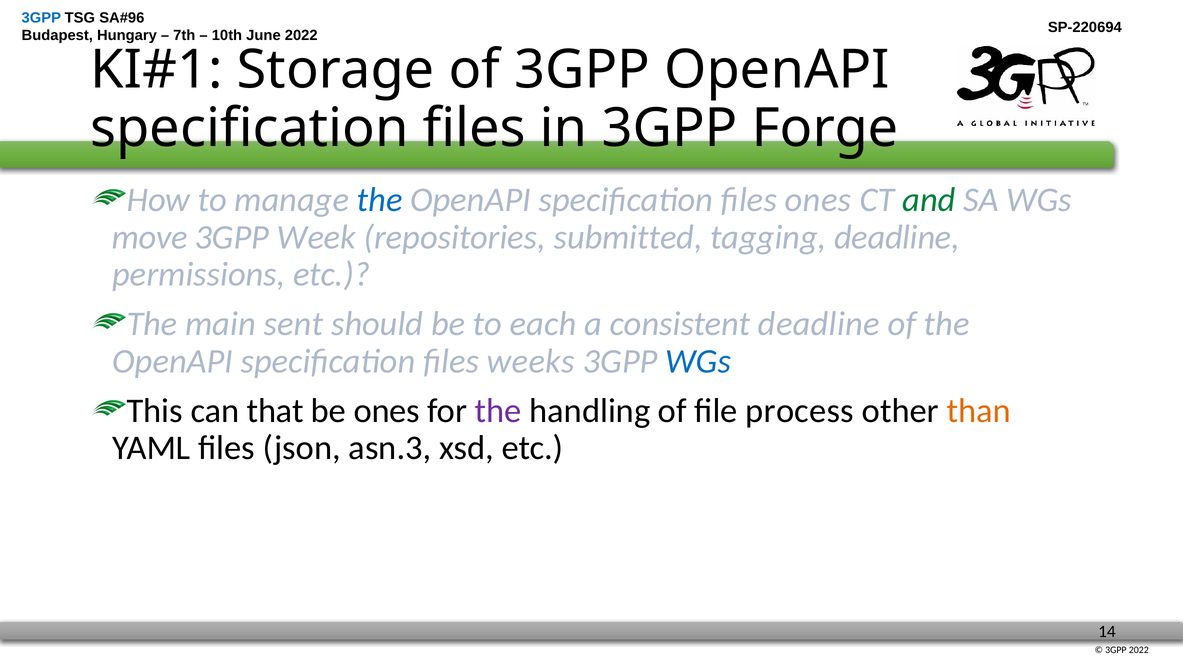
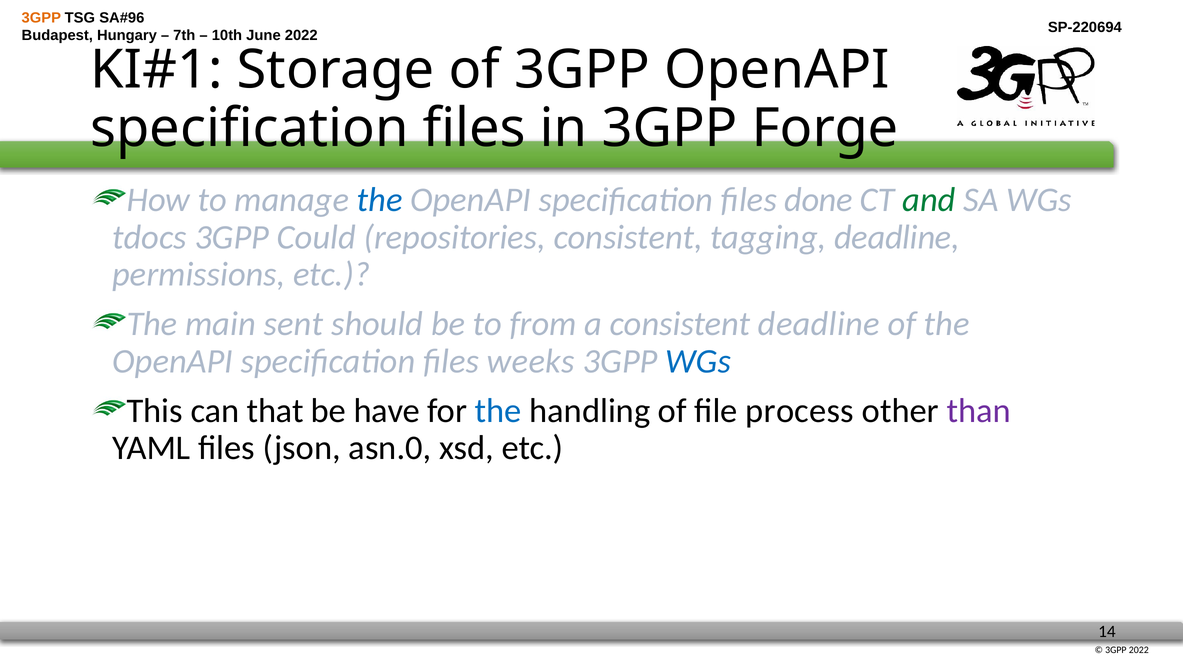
3GPP colour: blue -> orange (41, 18)
files ones: ones -> done (818, 200)
move: move -> tdocs (150, 237)
Week: Week -> Could (316, 237)
repositories submitted: submitted -> consistent (628, 237)
each: each -> from (543, 324)
be ones: ones -> have (387, 411)
the colour: purple -> blue (498, 411)
than colour: orange -> purple (979, 411)
asn.3: asn.3 -> asn.0 (390, 448)
